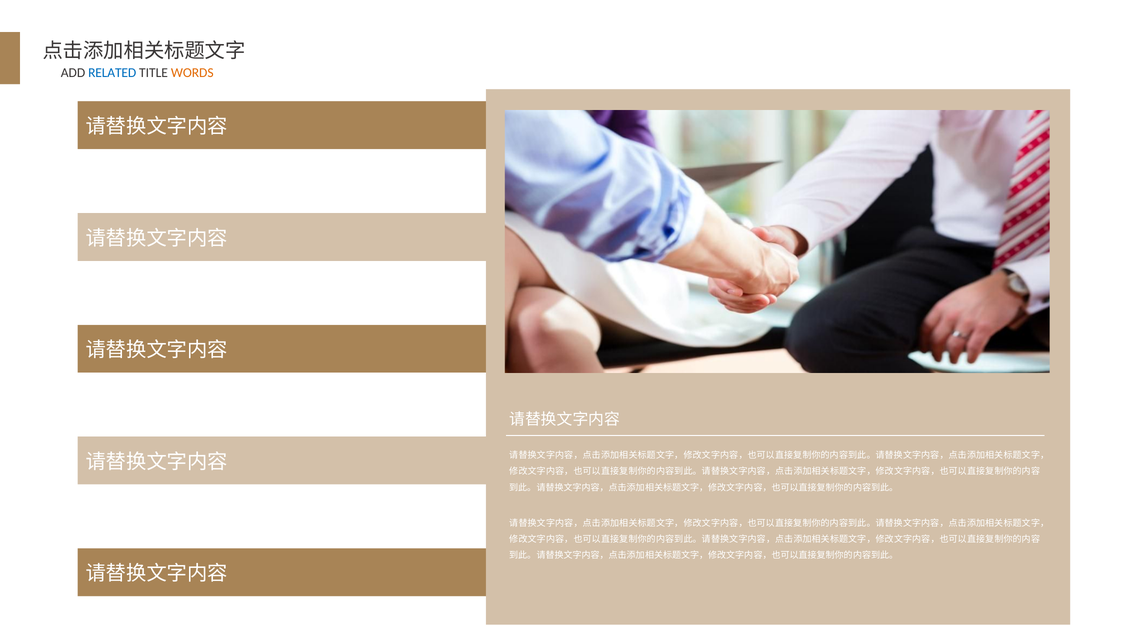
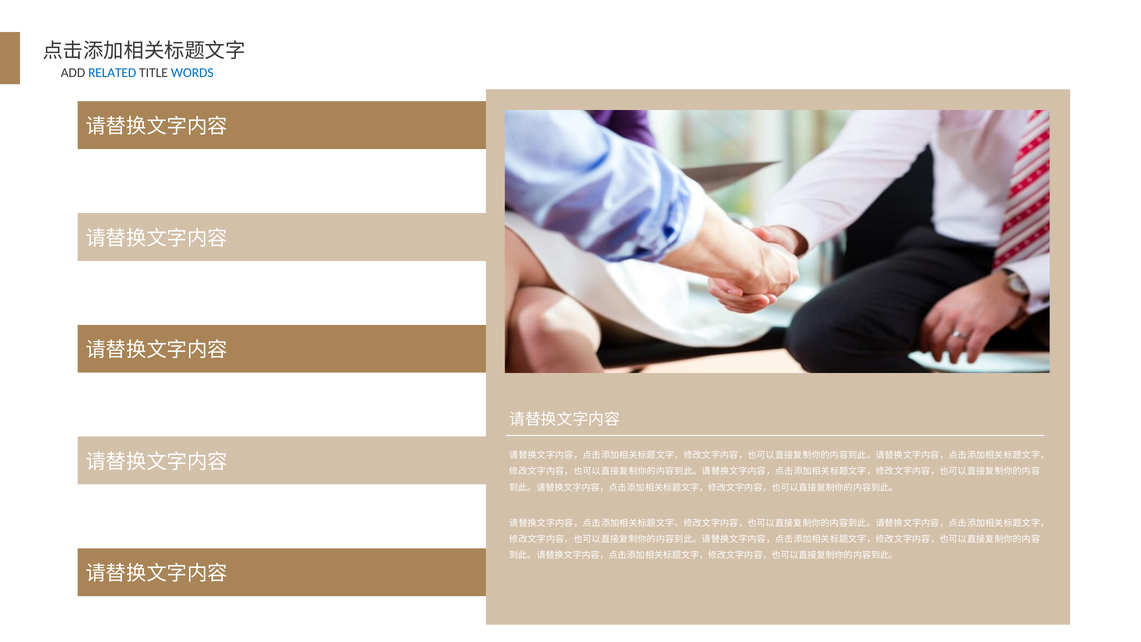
WORDS colour: orange -> blue (192, 73)
